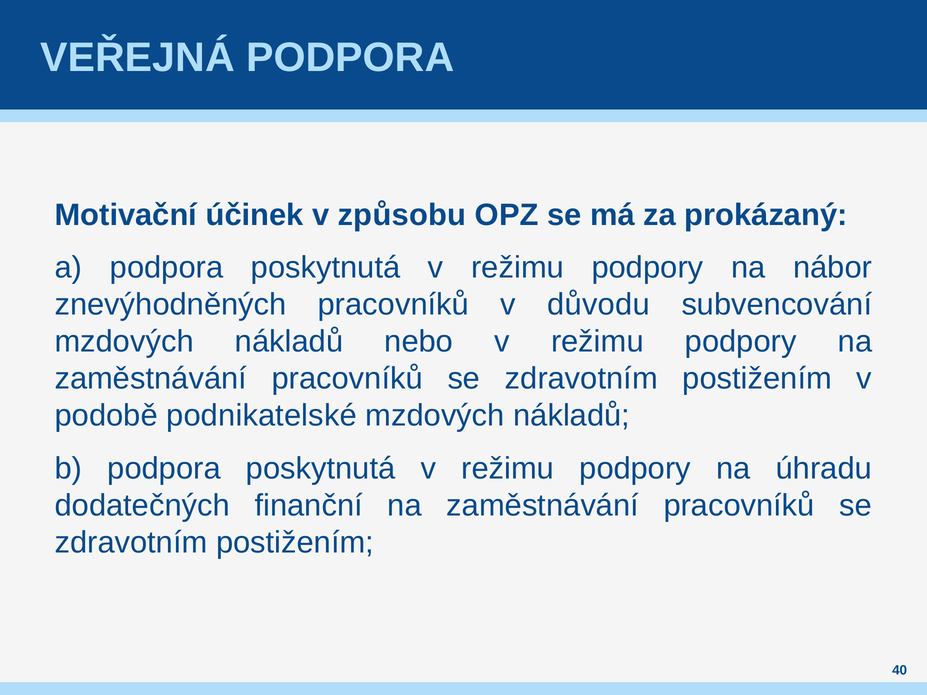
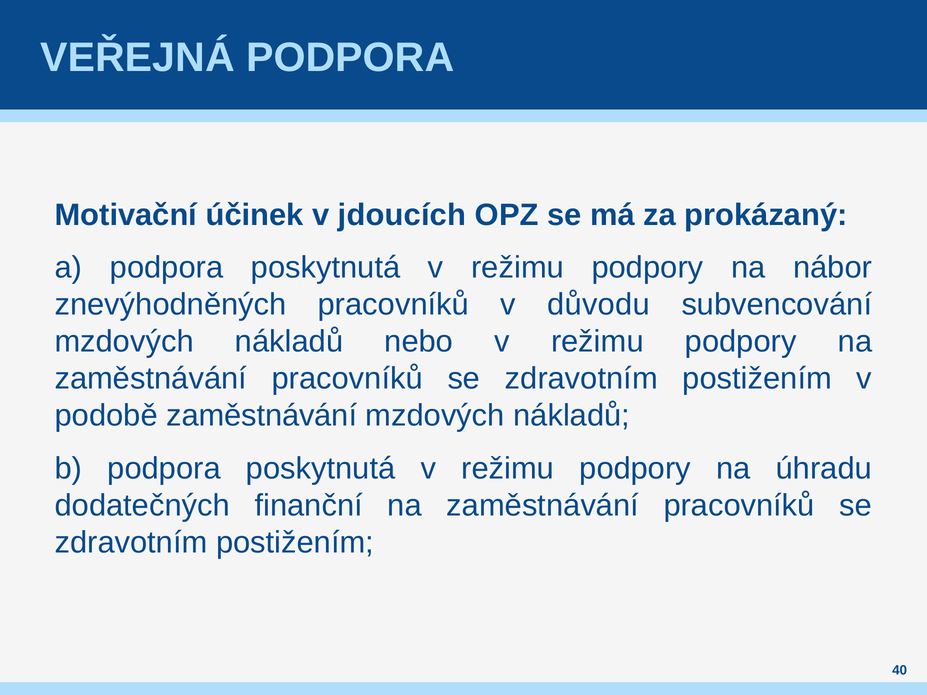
způsobu: způsobu -> jdoucích (402, 215)
podobě podnikatelské: podnikatelské -> zaměstnávání (262, 416)
